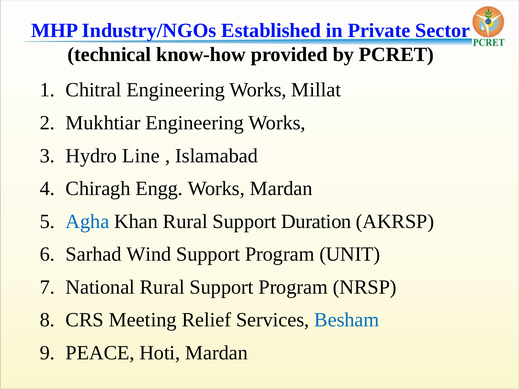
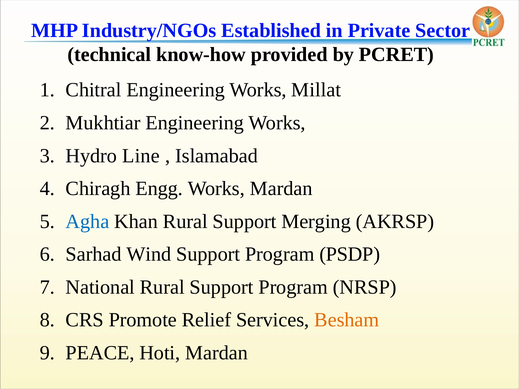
Duration: Duration -> Merging (316, 222)
UNIT: UNIT -> PSDP (350, 254)
Meeting: Meeting -> Promote (143, 320)
Besham colour: blue -> orange (347, 320)
